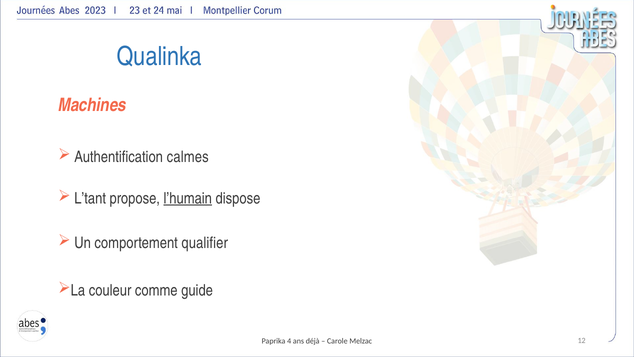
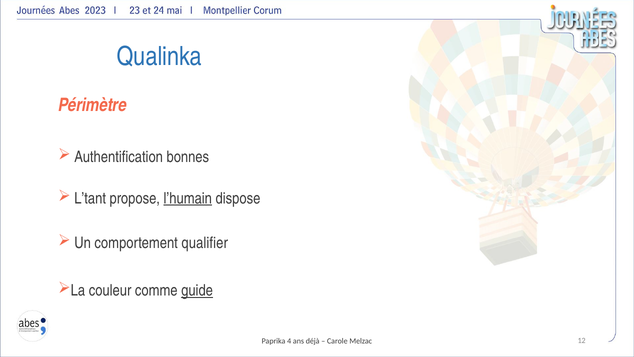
Machines: Machines -> Périmètre (92, 105)
calmes: calmes -> bonnes (188, 157)
guide underline: none -> present (197, 290)
